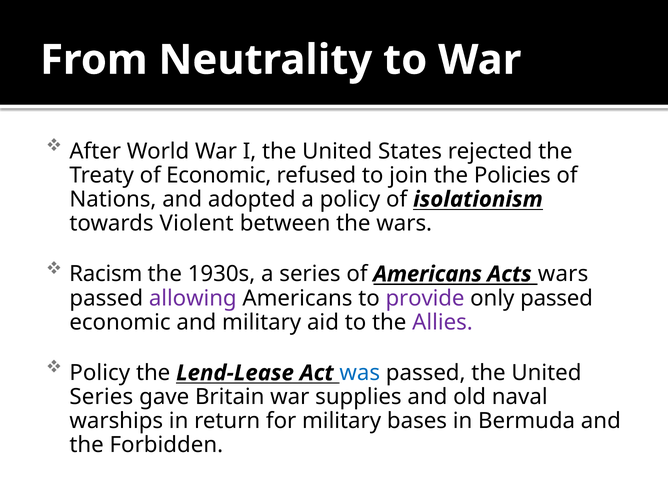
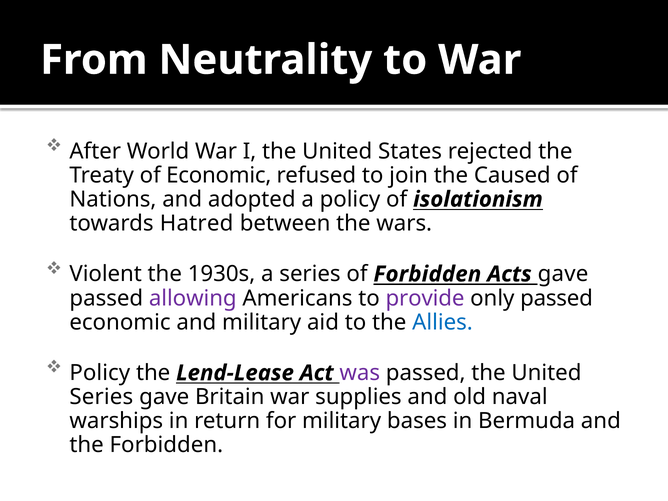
Policies: Policies -> Caused (512, 175)
Violent: Violent -> Hatred (197, 223)
Racism: Racism -> Violent (106, 274)
of Americans: Americans -> Forbidden (427, 274)
Acts wars: wars -> gave (563, 274)
Allies colour: purple -> blue (443, 322)
was colour: blue -> purple (360, 373)
